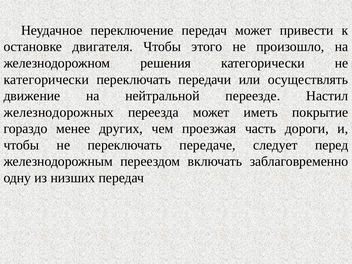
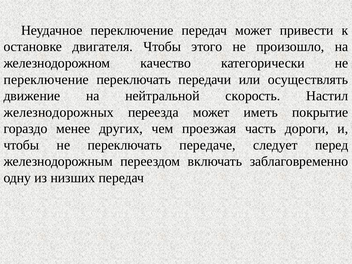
решения: решения -> качество (166, 63)
категорически: категорически -> переключение (46, 79)
переезде: переезде -> скорость (253, 96)
